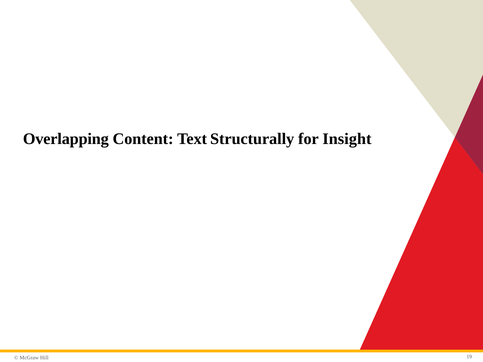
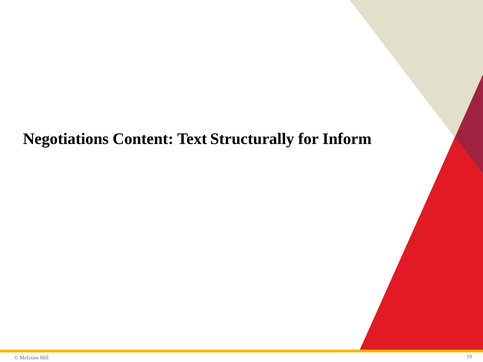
Overlapping: Overlapping -> Negotiations (66, 139)
Insight: Insight -> Inform (347, 139)
